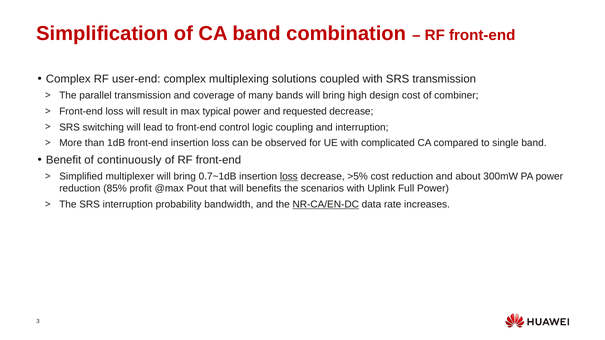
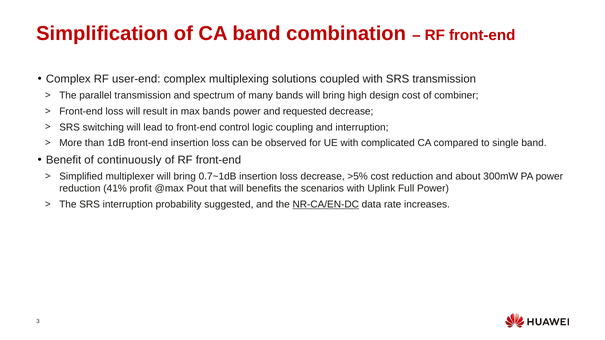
coverage: coverage -> spectrum (214, 96)
max typical: typical -> bands (217, 111)
loss underline: present -> none (289, 177)
85%: 85% -> 41% (115, 189)
bandwidth: bandwidth -> suggested (229, 204)
